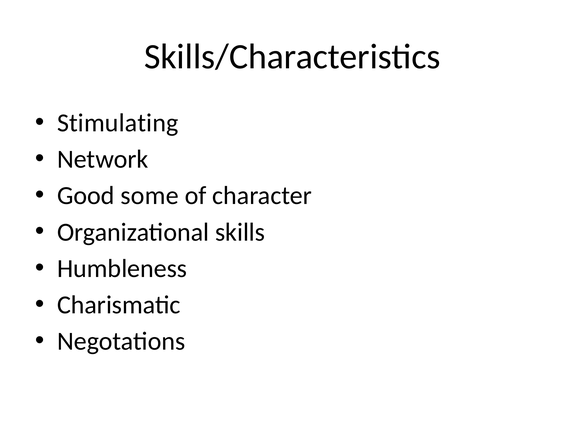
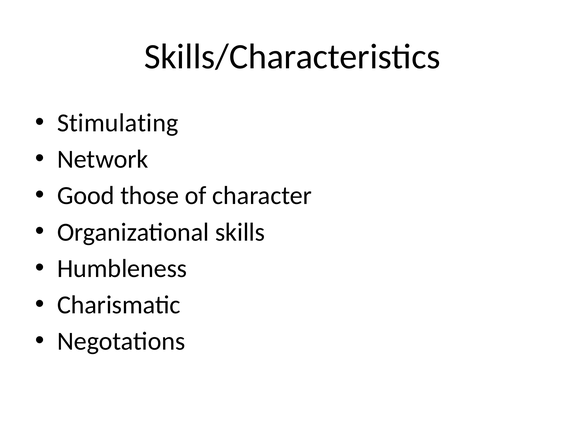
some: some -> those (150, 196)
